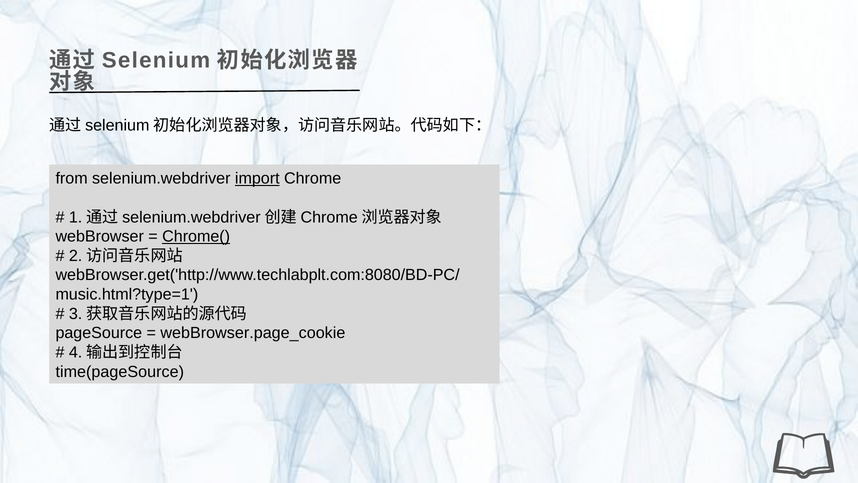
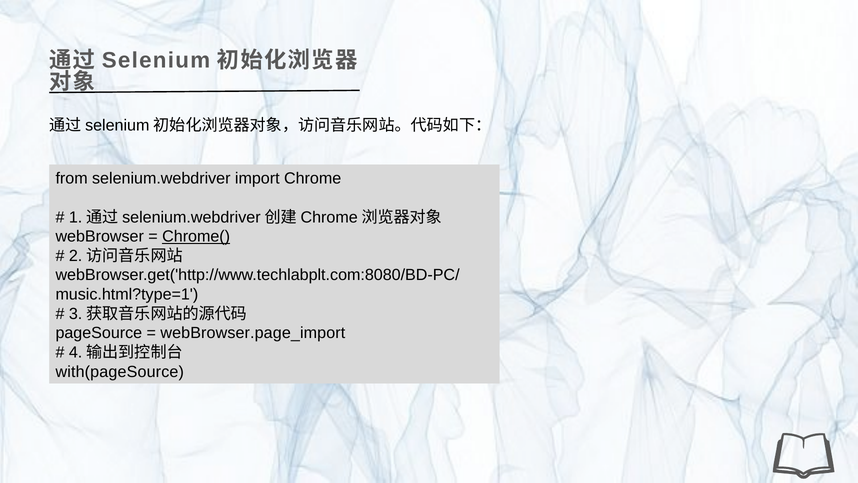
import underline: present -> none (257, 178)
webBrowser.page_cookie: webBrowser.page_cookie -> webBrowser.page_import (253, 333)
time(pageSource: time(pageSource -> with(pageSource (120, 371)
